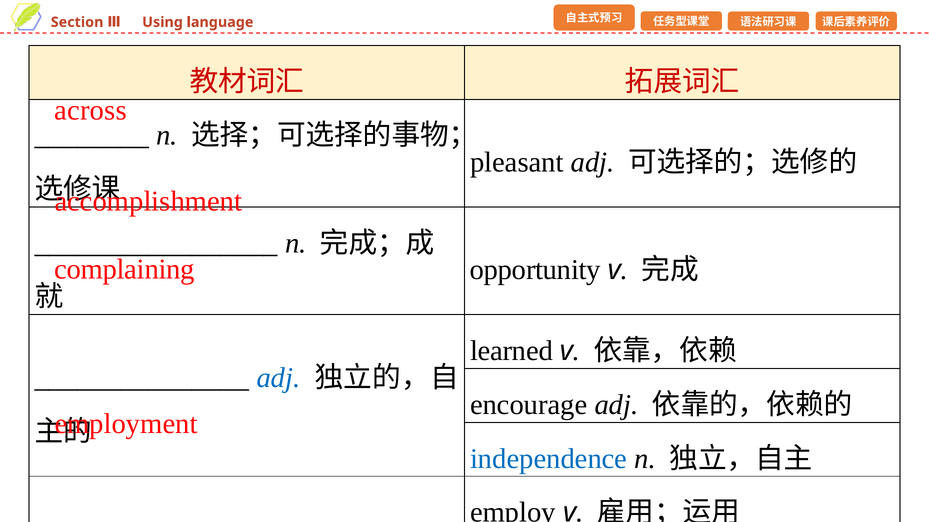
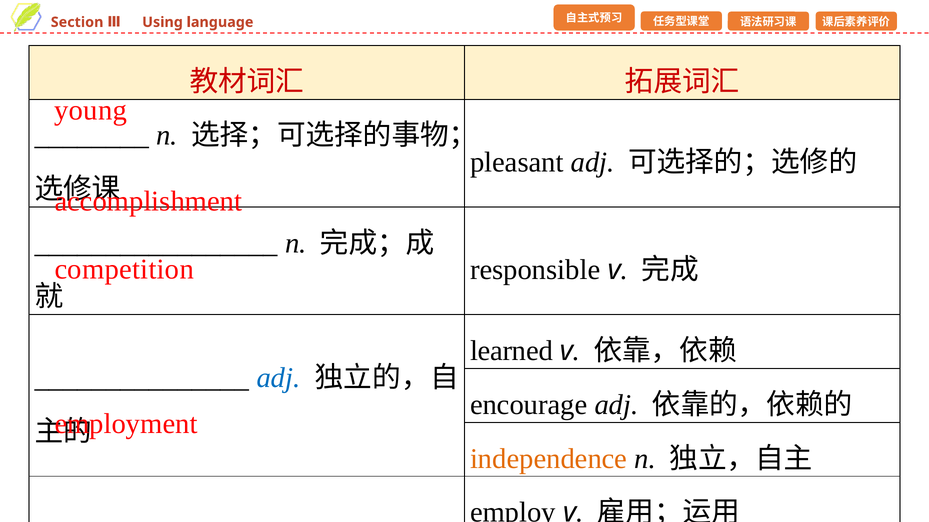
across: across -> young (91, 110)
complaining: complaining -> competition (124, 269)
opportunity: opportunity -> responsible (535, 270)
independence colour: blue -> orange (549, 459)
